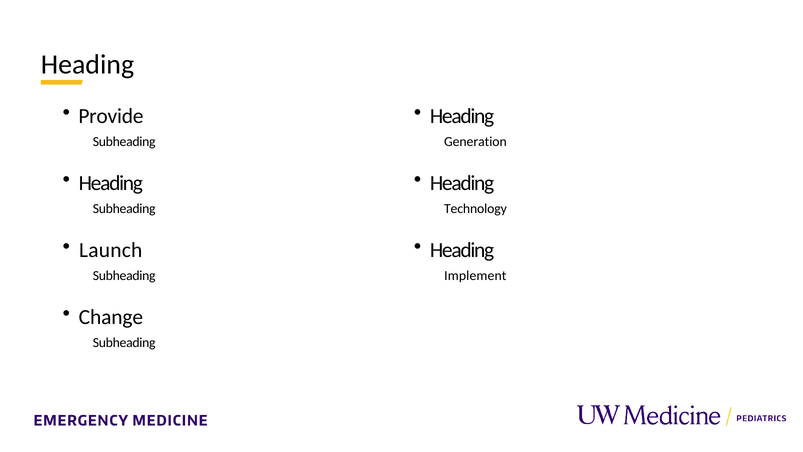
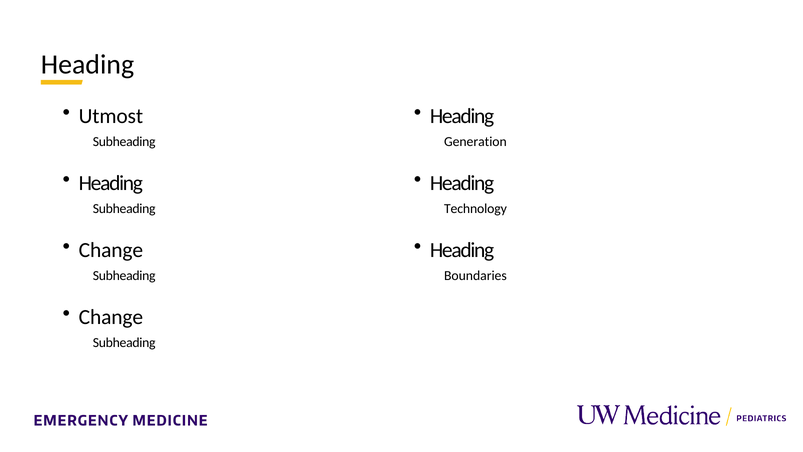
Provide: Provide -> Utmost (111, 116)
Launch: Launch -> Change (111, 250)
Implement: Implement -> Boundaries (475, 275)
